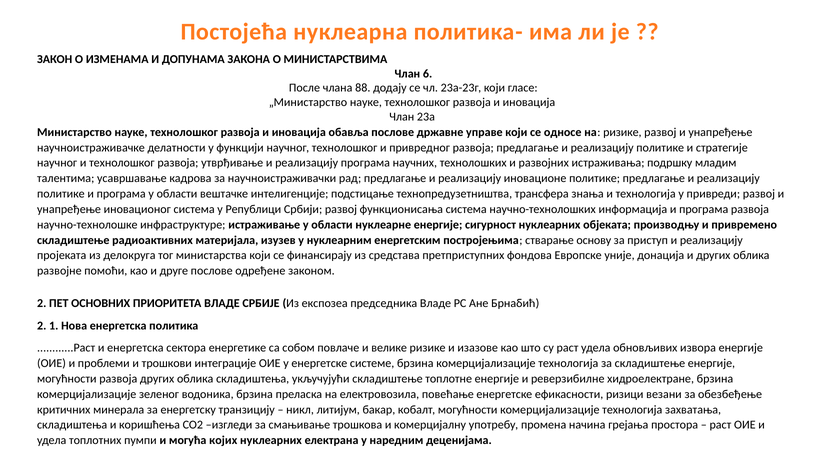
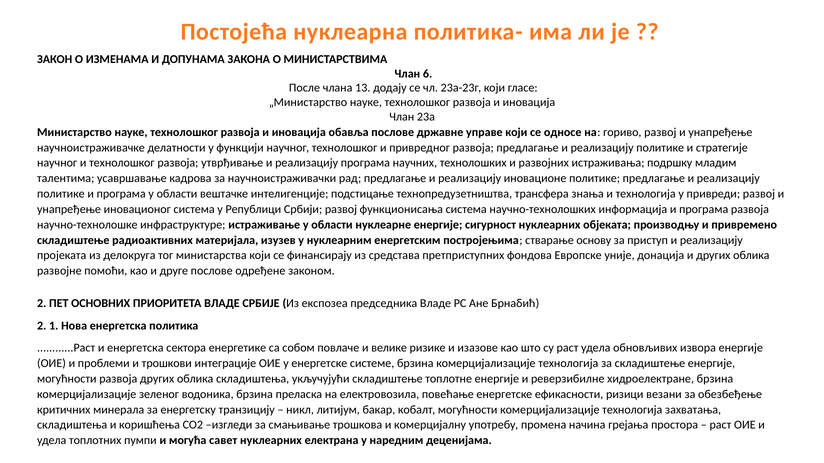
88: 88 -> 13 (363, 88)
на ризике: ризике -> гориво (622, 132)
којих: којих -> савет (223, 441)
